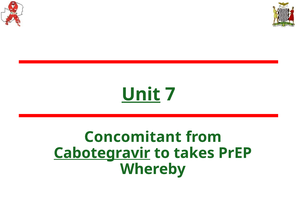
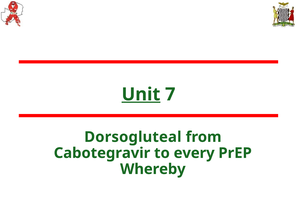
Concomitant: Concomitant -> Dorsogluteal (133, 137)
Cabotegravir underline: present -> none (102, 153)
takes: takes -> every (194, 153)
